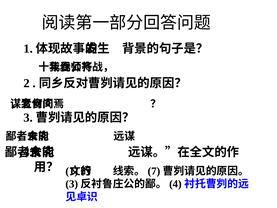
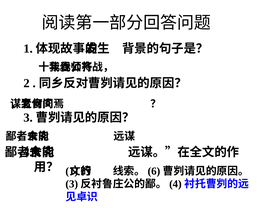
7: 7 -> 6 (154, 171)
